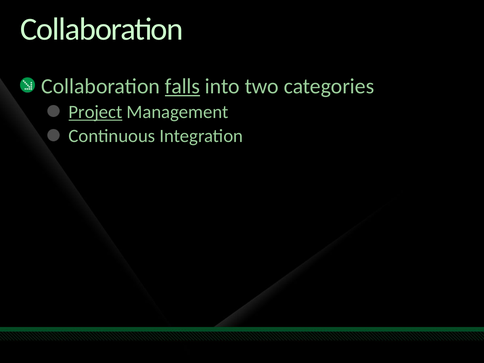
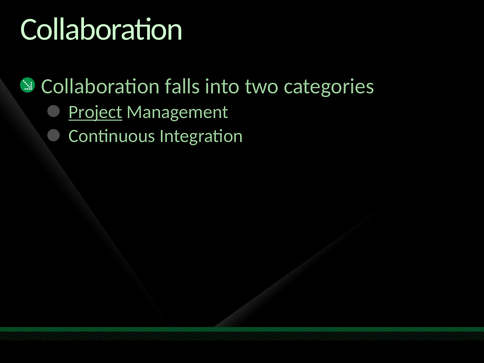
falls underline: present -> none (182, 86)
